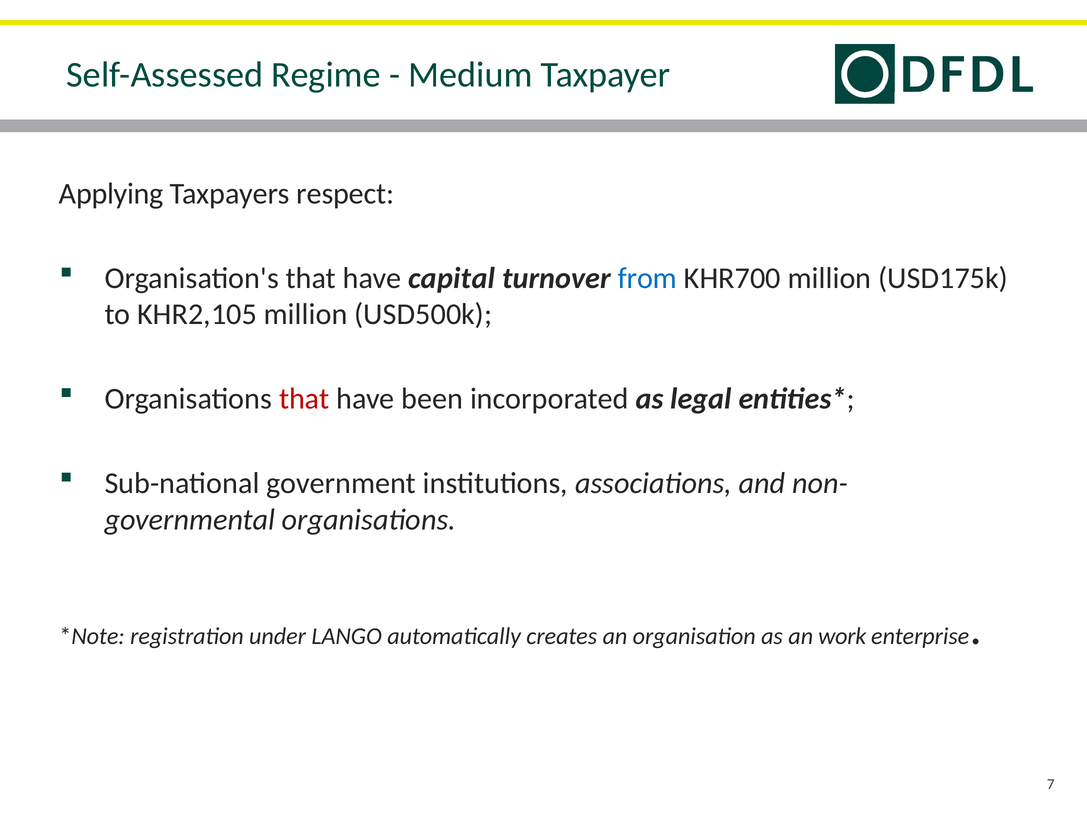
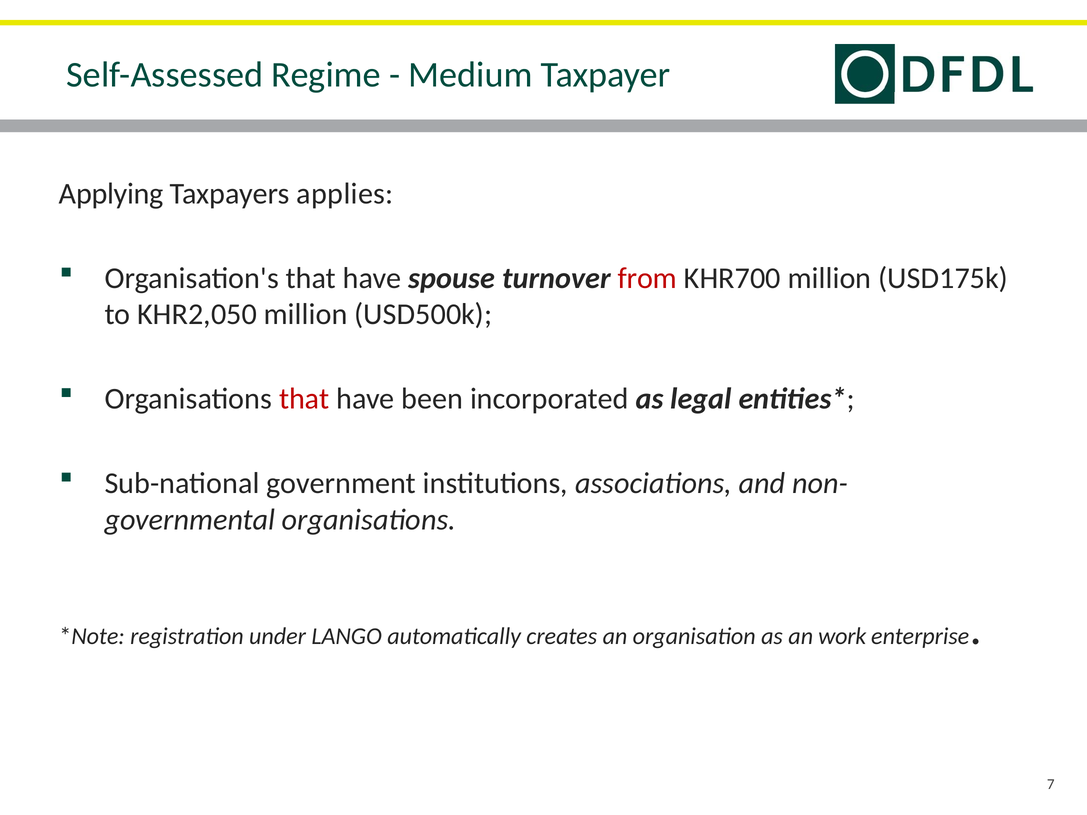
respect: respect -> applies (345, 194)
capital: capital -> spouse (452, 278)
from colour: blue -> red (647, 278)
KHR2,105: KHR2,105 -> KHR2,050 (197, 314)
